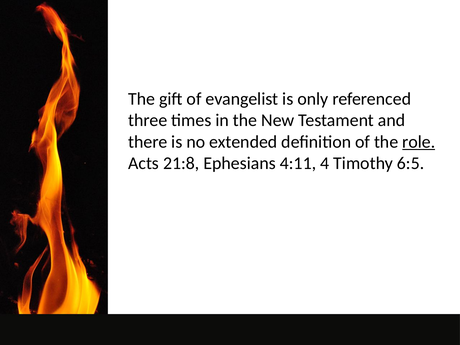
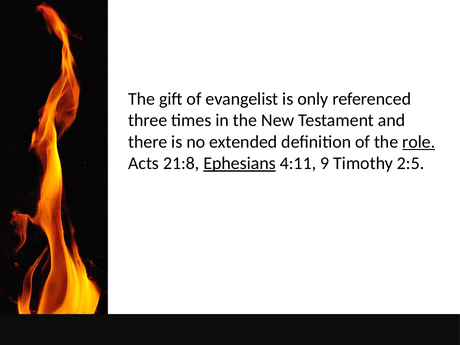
Ephesians underline: none -> present (240, 163)
4: 4 -> 9 (325, 163)
6:5: 6:5 -> 2:5 (411, 163)
